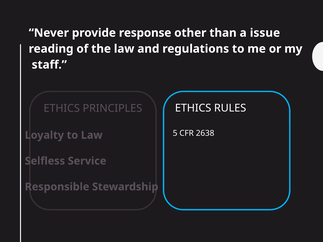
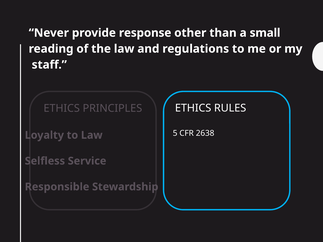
issue: issue -> small (265, 33)
